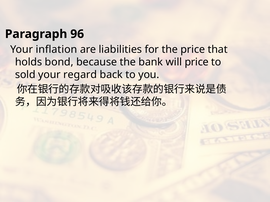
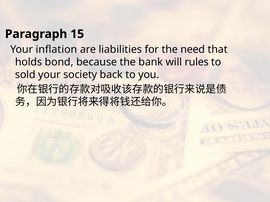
96: 96 -> 15 (77, 34)
the price: price -> need (193, 50)
will price: price -> rules (197, 62)
regard: regard -> society (80, 75)
